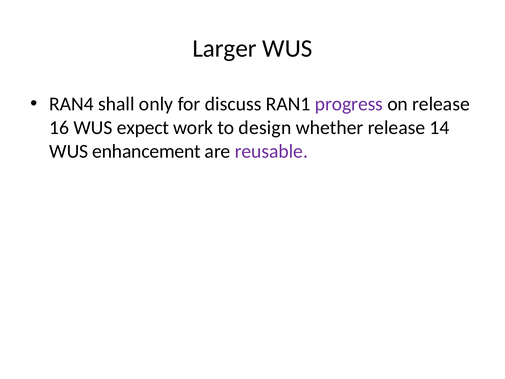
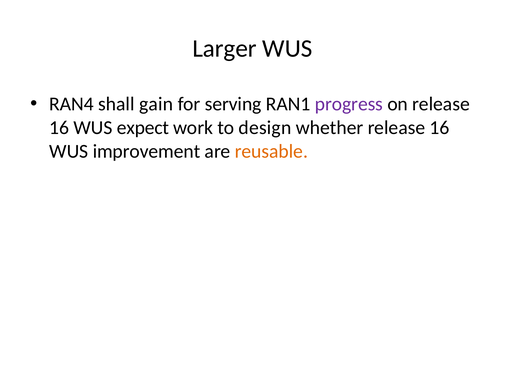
only: only -> gain (156, 104)
discuss: discuss -> serving (233, 104)
whether release 14: 14 -> 16 (439, 128)
enhancement: enhancement -> improvement (146, 151)
reusable colour: purple -> orange (271, 151)
